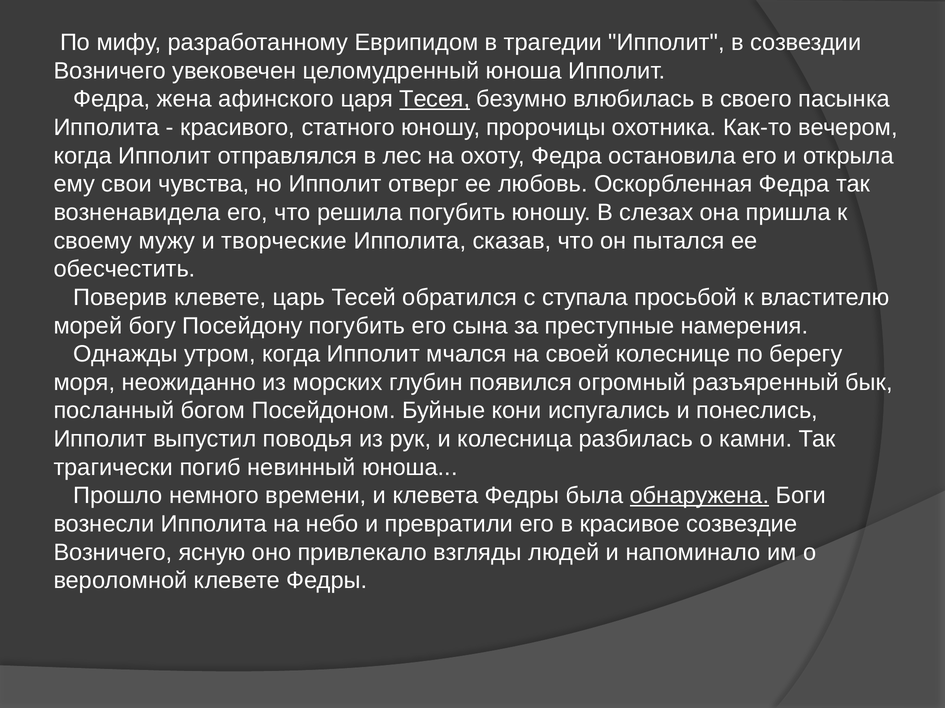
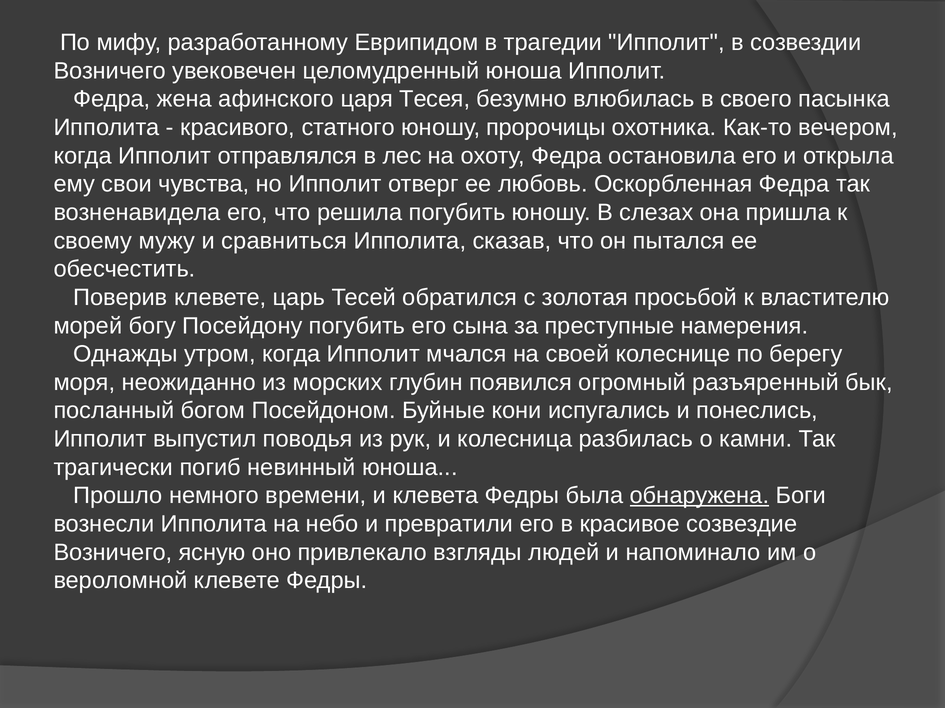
Тесея underline: present -> none (435, 99)
творческие: творческие -> сравниться (284, 241)
ступала: ступала -> золотая (585, 298)
